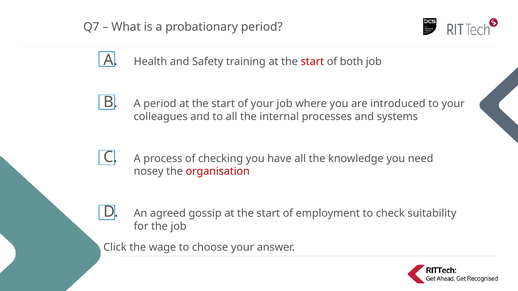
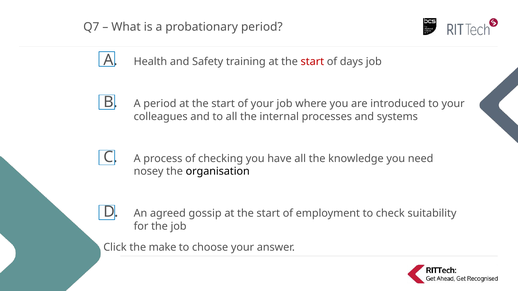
both: both -> days (351, 62)
organisation colour: red -> black (218, 172)
wage: wage -> make (163, 248)
